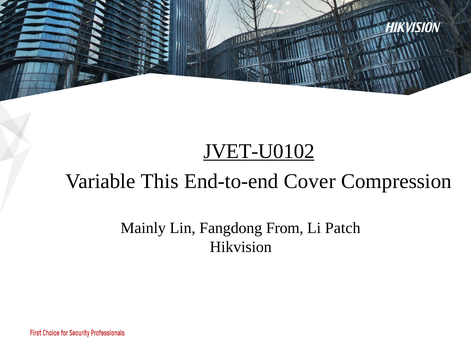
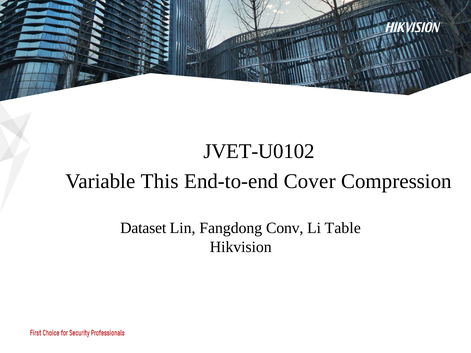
JVET-U0102 underline: present -> none (259, 151)
Mainly: Mainly -> Dataset (143, 228)
From: From -> Conv (285, 228)
Patch: Patch -> Table (343, 228)
